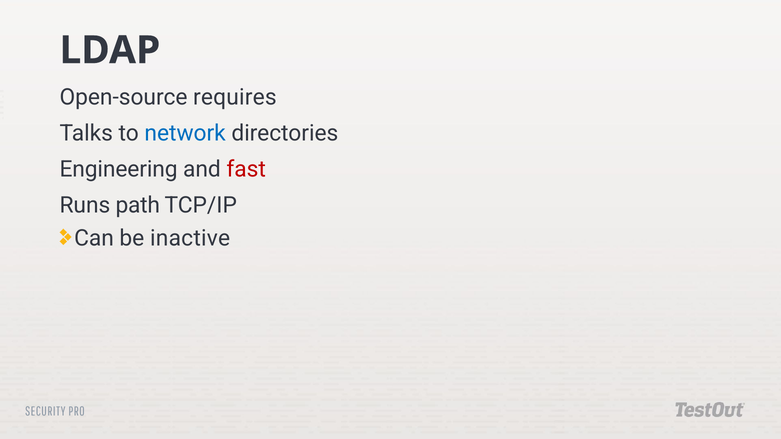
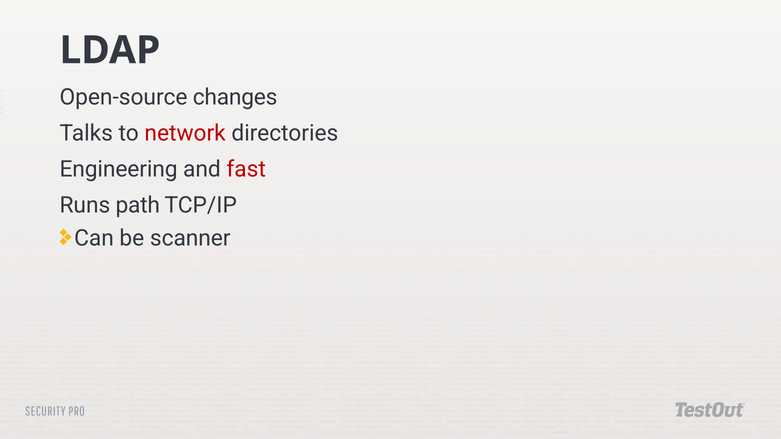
requires: requires -> changes (235, 97)
network colour: blue -> red (185, 133)
inactive: inactive -> scanner (190, 238)
